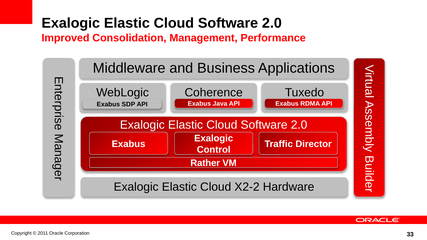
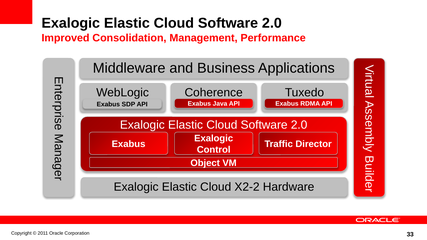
Rather: Rather -> Object (205, 163)
